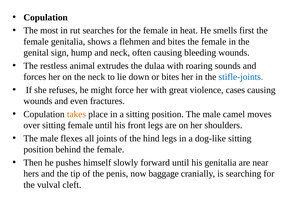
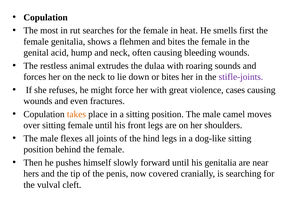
sign: sign -> acid (60, 53)
stifle-joints colour: blue -> purple (241, 77)
baggage: baggage -> covered (164, 173)
